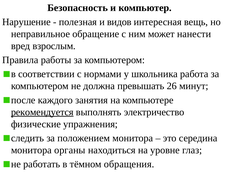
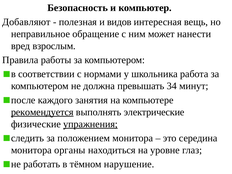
Нарушение: Нарушение -> Добавляют (26, 22)
26: 26 -> 34 (172, 86)
электричество: электричество -> электрические (154, 112)
упражнения underline: none -> present (91, 124)
обращения: обращения -> нарушение (129, 164)
